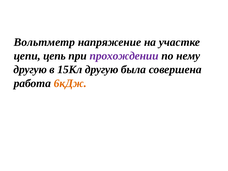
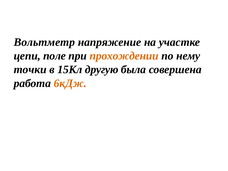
цепь: цепь -> поле (55, 56)
прохождении colour: purple -> orange (124, 56)
другую: другую -> точки (30, 70)
